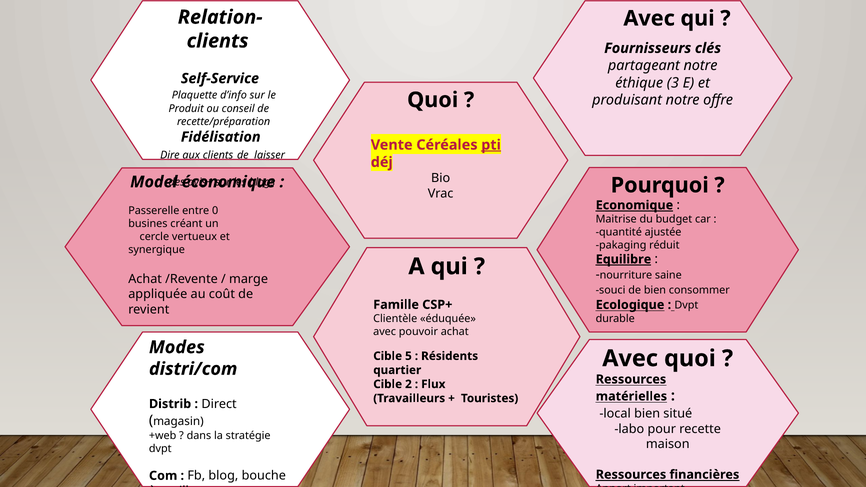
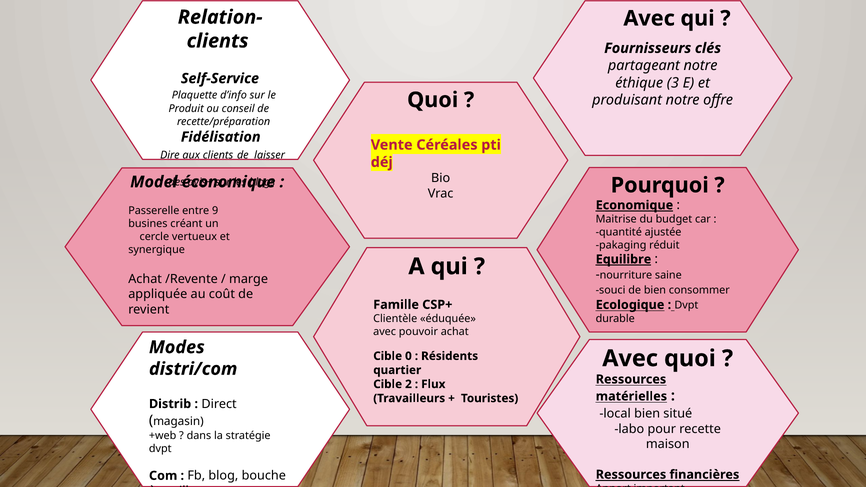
pti underline: present -> none (491, 145)
0: 0 -> 9 (215, 211)
5: 5 -> 0 (408, 356)
